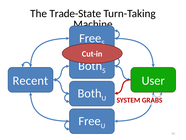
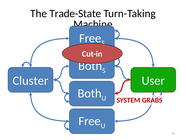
Recent: Recent -> Cluster (30, 80)
